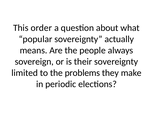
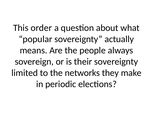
problems: problems -> networks (82, 73)
